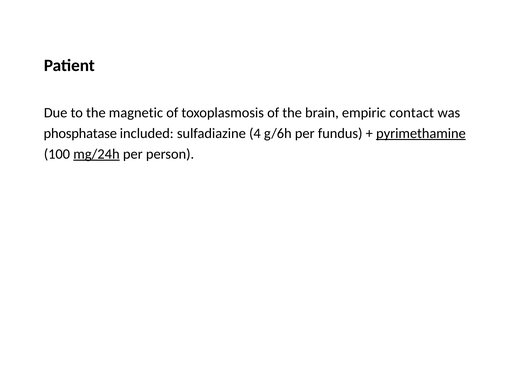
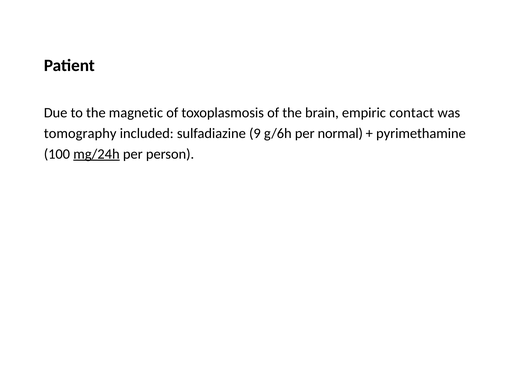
phosphatase: phosphatase -> tomography (80, 133)
4: 4 -> 9 (255, 133)
fundus: fundus -> normal (340, 133)
pyrimethamine underline: present -> none (421, 133)
